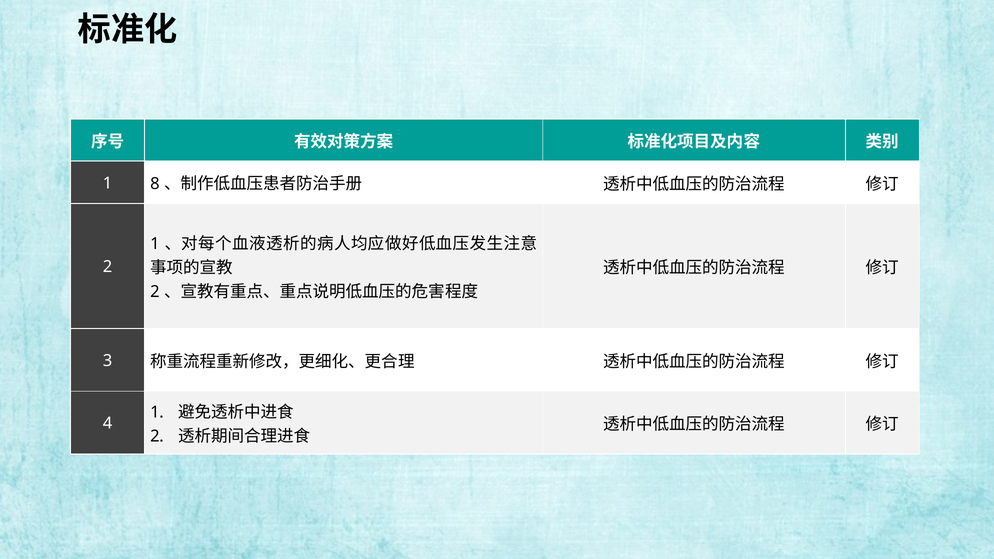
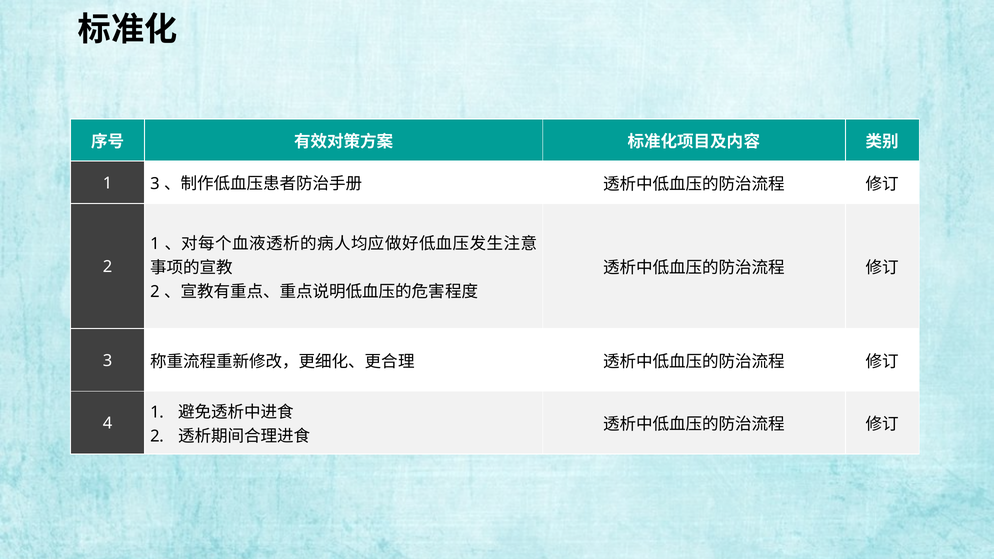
1 8: 8 -> 3 (155, 184)
